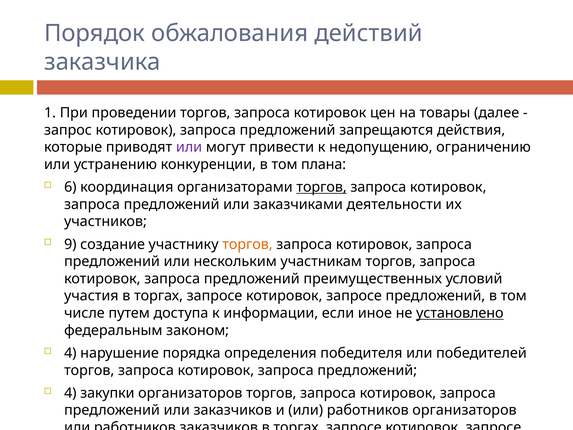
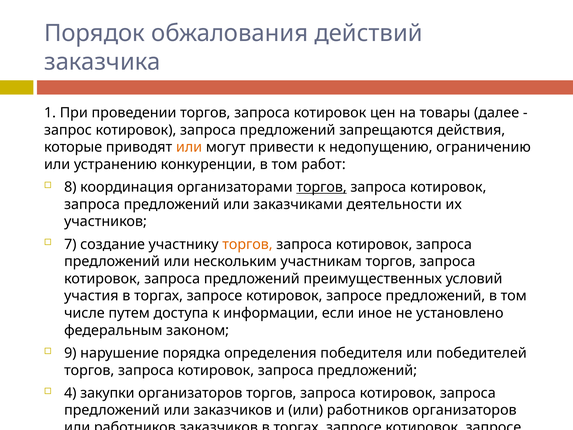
или colour: purple -> orange (189, 147)
плана: плана -> работ (323, 164)
6: 6 -> 8 (70, 187)
9: 9 -> 7 (70, 244)
установлено underline: present -> none (460, 313)
4: 4 -> 9 (70, 353)
